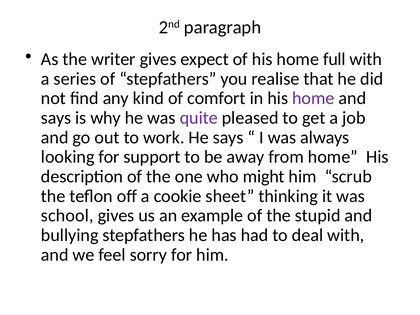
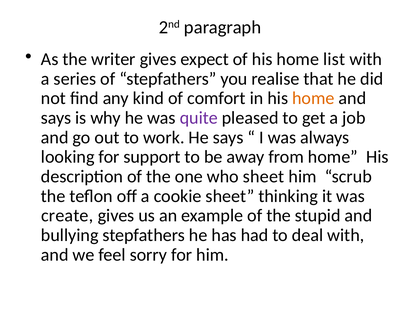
full: full -> list (334, 59)
home colour: purple -> orange (313, 98)
who might: might -> sheet (264, 177)
school: school -> create (67, 216)
